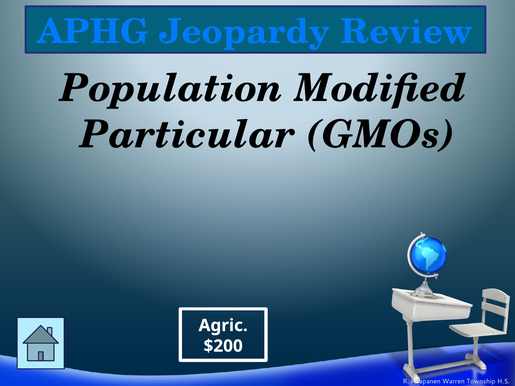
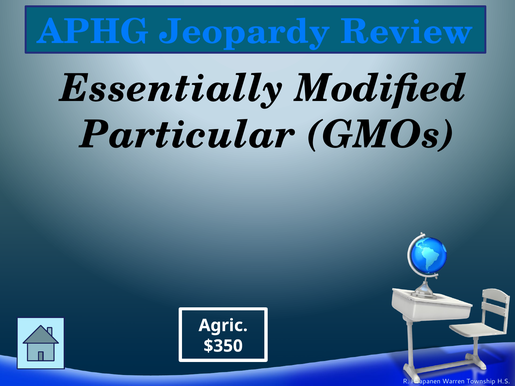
Population: Population -> Essentially (172, 89)
$200: $200 -> $350 (223, 346)
